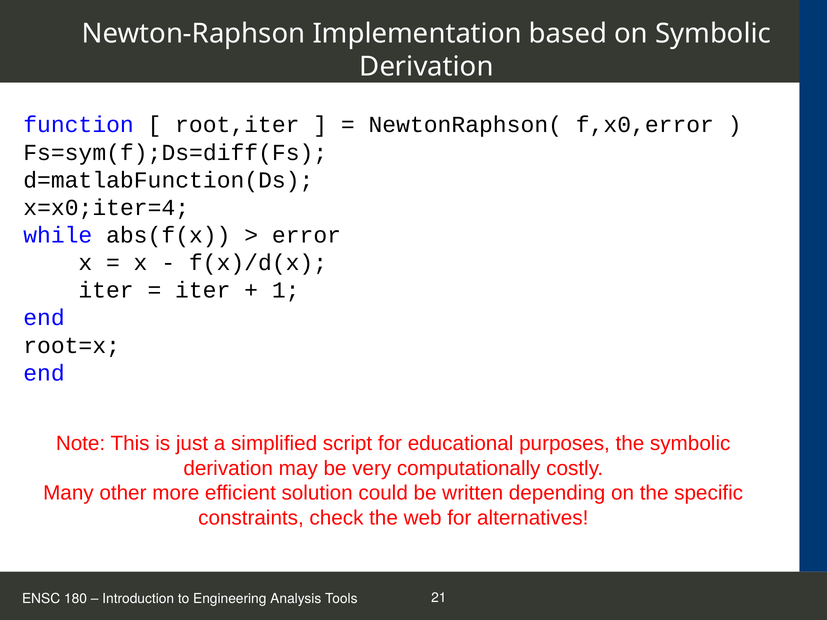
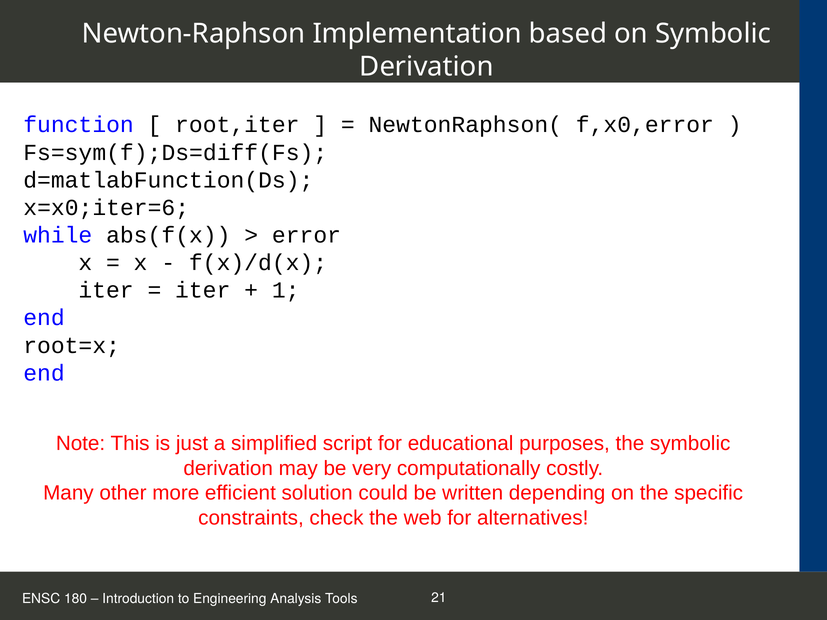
x=x0;iter=4: x=x0;iter=4 -> x=x0;iter=6 (106, 208)
